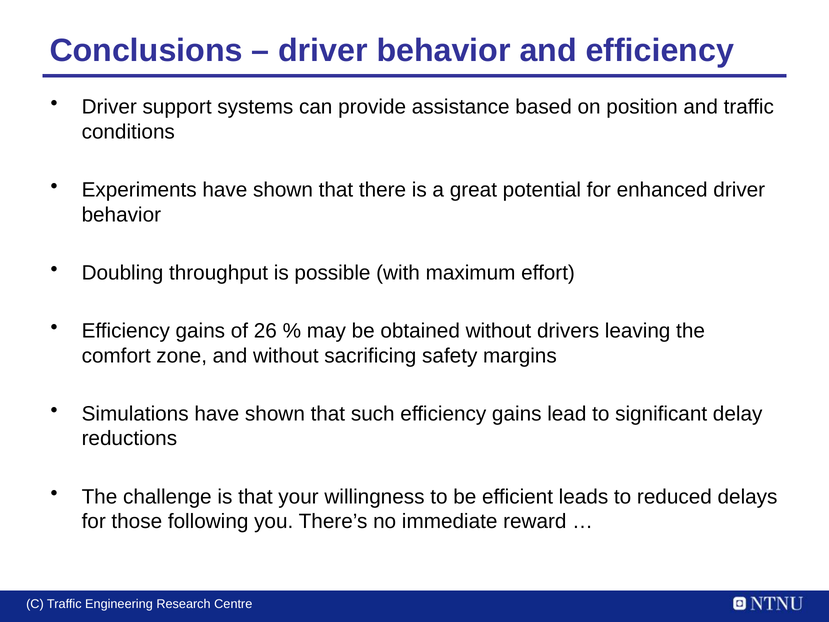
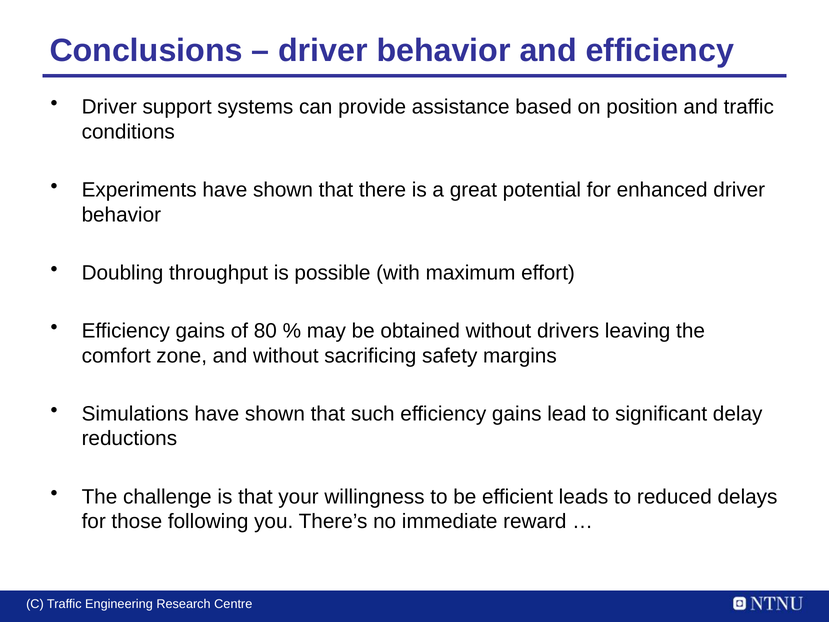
26: 26 -> 80 (265, 331)
